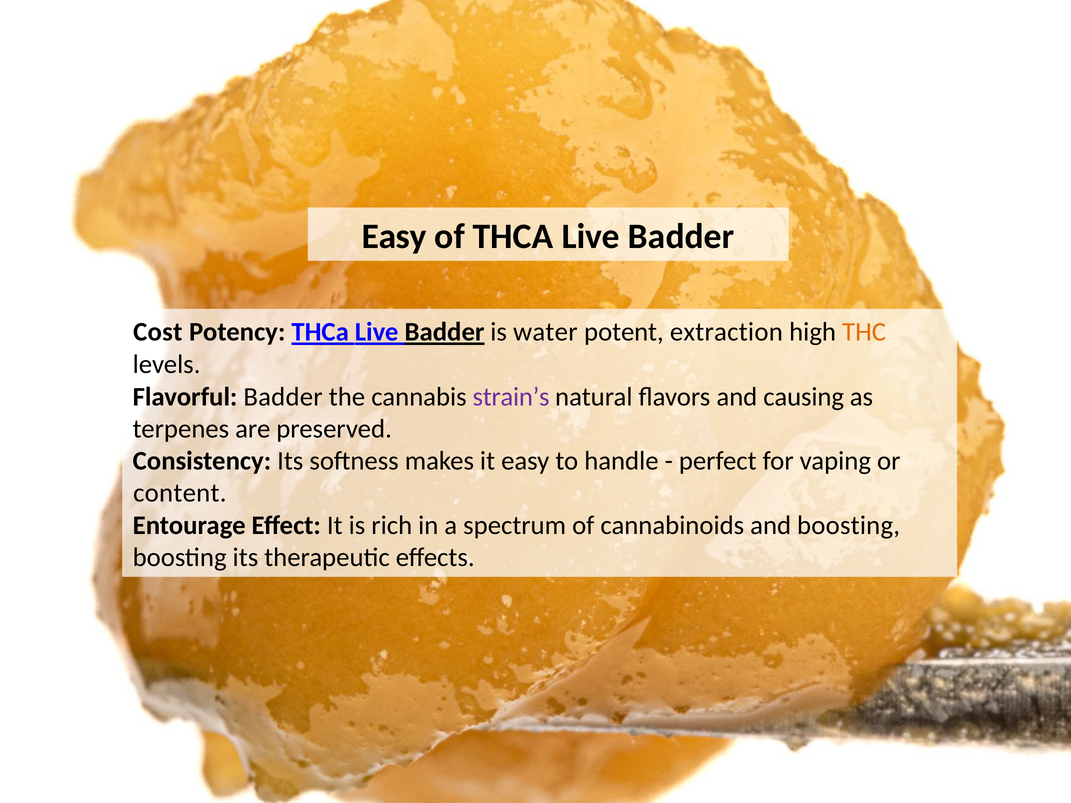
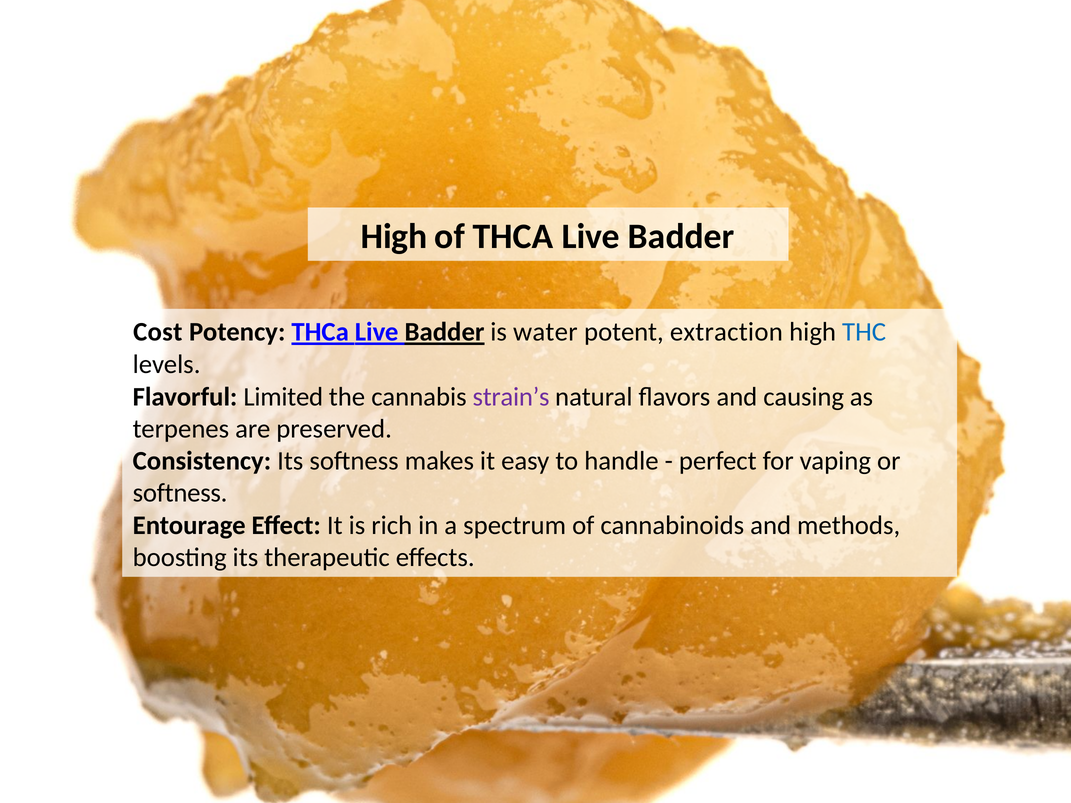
Easy: Easy -> High (394, 237)
THC colour: orange -> blue (864, 332)
Flavorful Badder: Badder -> Limited (283, 397)
content: content -> softness (180, 493)
and boosting: boosting -> methods (849, 525)
